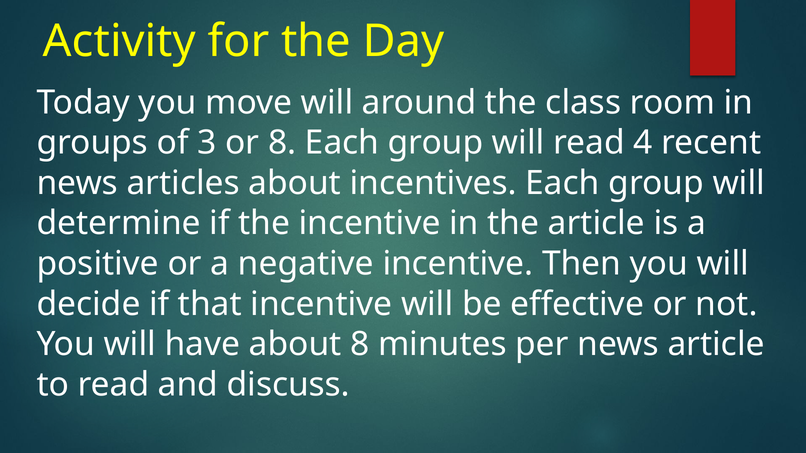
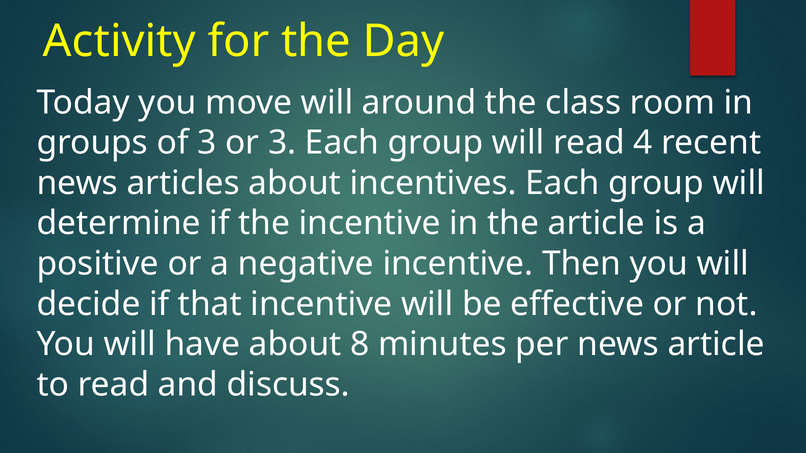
or 8: 8 -> 3 (282, 143)
